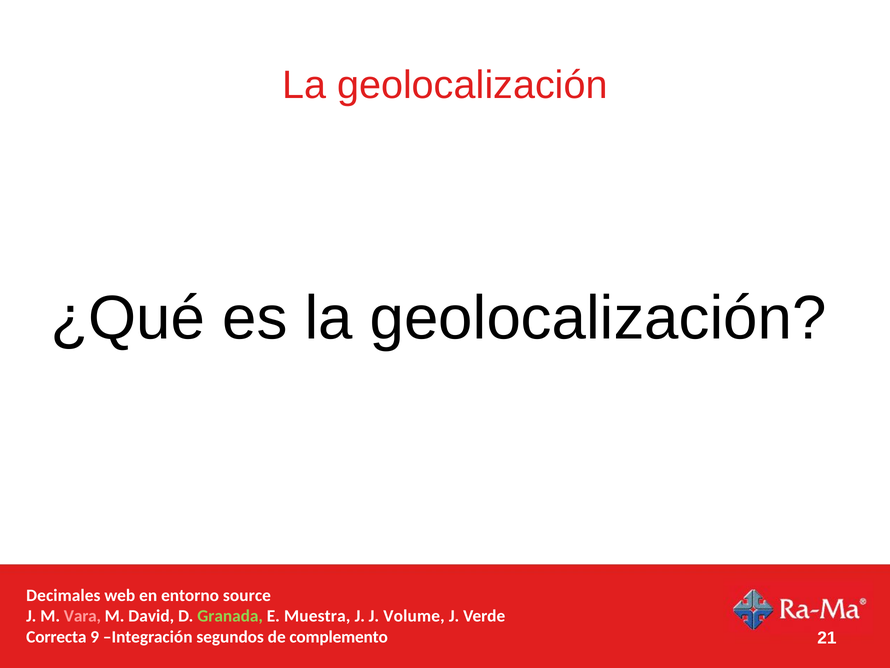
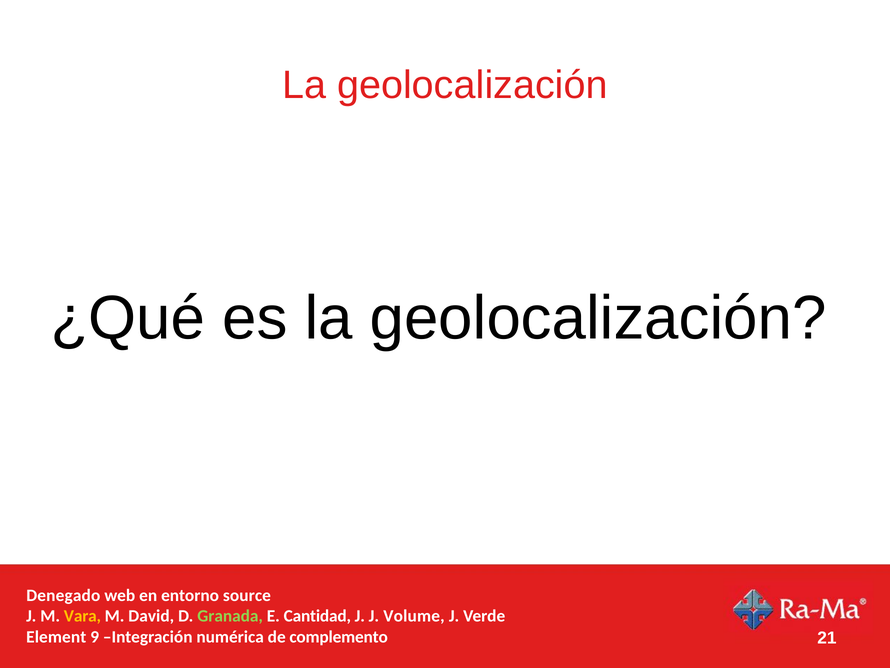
Decimales: Decimales -> Denegado (63, 595)
Vara colour: pink -> yellow (82, 616)
Muestra: Muestra -> Cantidad (317, 616)
Correcta: Correcta -> Element (56, 637)
segundos: segundos -> numérica (230, 637)
